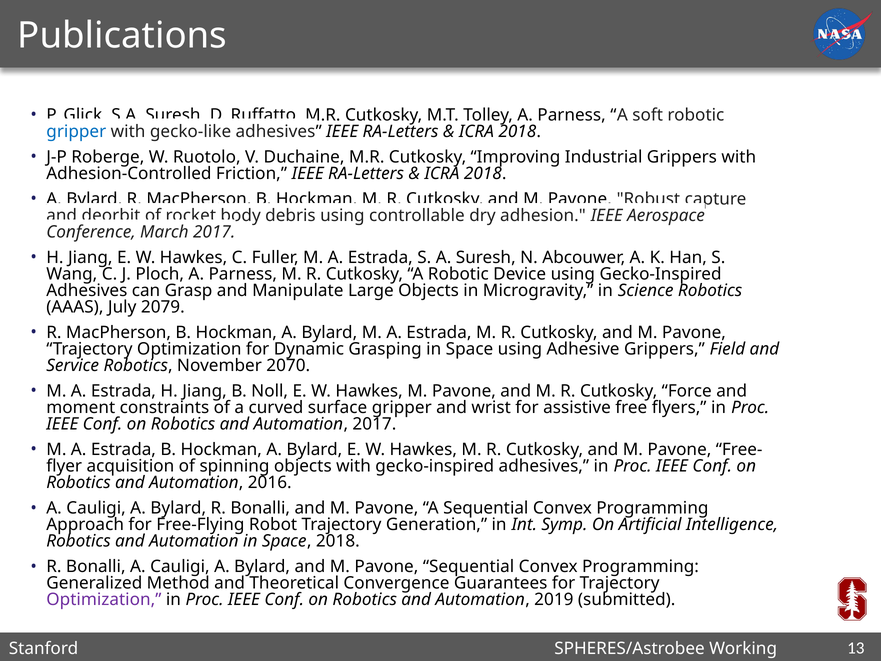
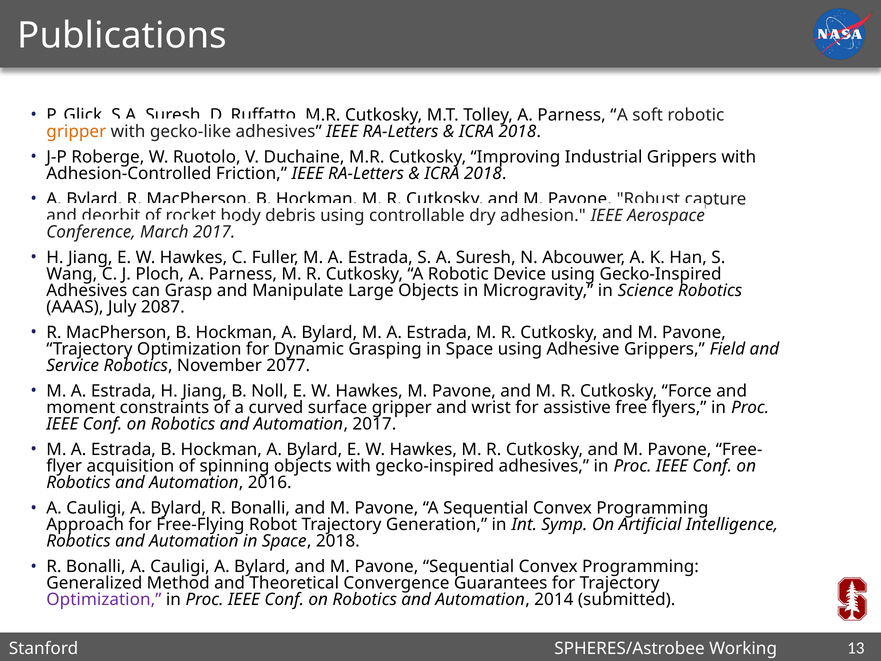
gripper colour: blue -> orange (76, 131)
2079: 2079 -> 2087 (163, 307)
2070: 2070 -> 2077 (288, 365)
2019: 2019 -> 2014 (554, 599)
